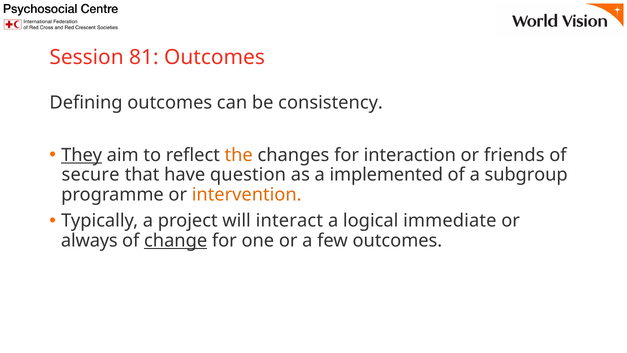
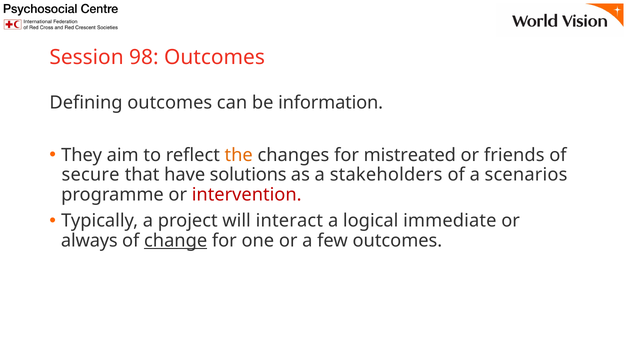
81: 81 -> 98 (144, 57)
consistency: consistency -> information (331, 102)
They underline: present -> none (82, 155)
interaction: interaction -> mistreated (410, 155)
question: question -> solutions (248, 175)
implemented: implemented -> stakeholders (386, 175)
subgroup: subgroup -> scenarios (526, 175)
intervention colour: orange -> red (247, 194)
